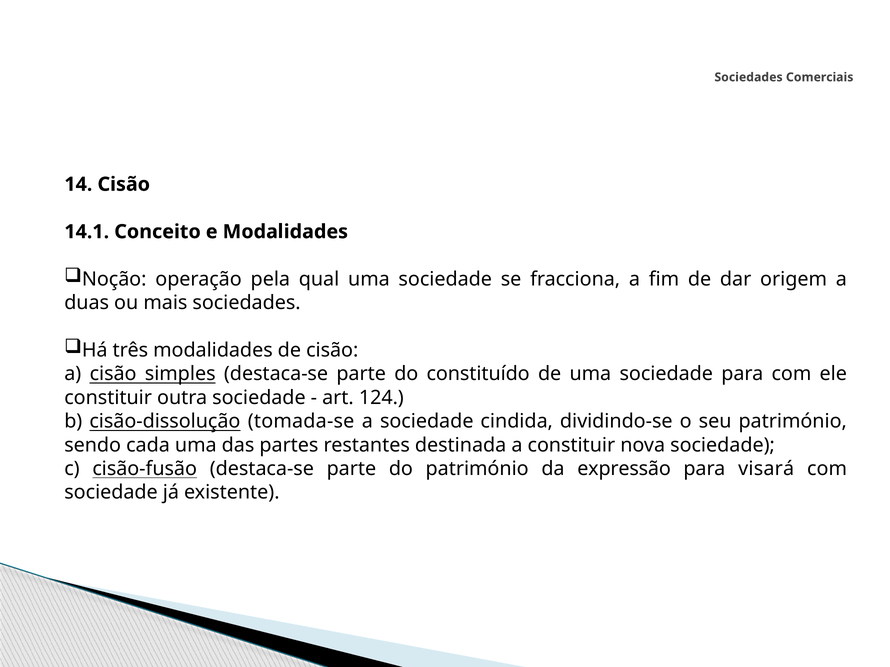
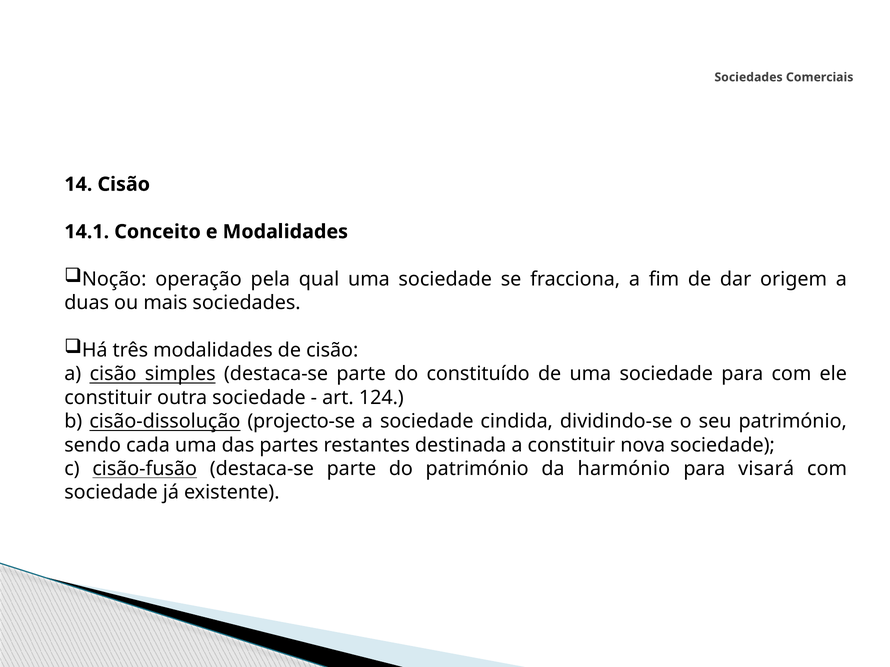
tomada-se: tomada-se -> projecto-se (301, 422)
expressão: expressão -> harmónio (624, 469)
